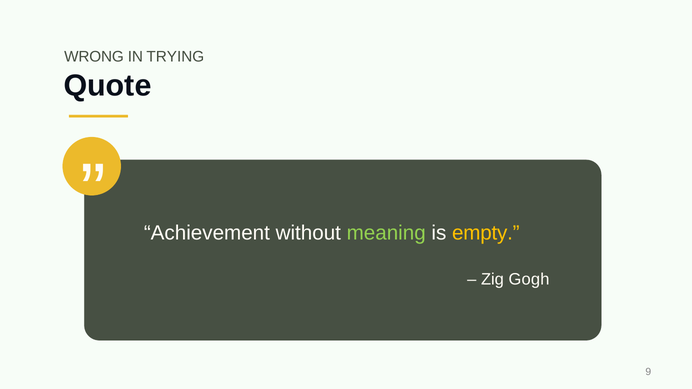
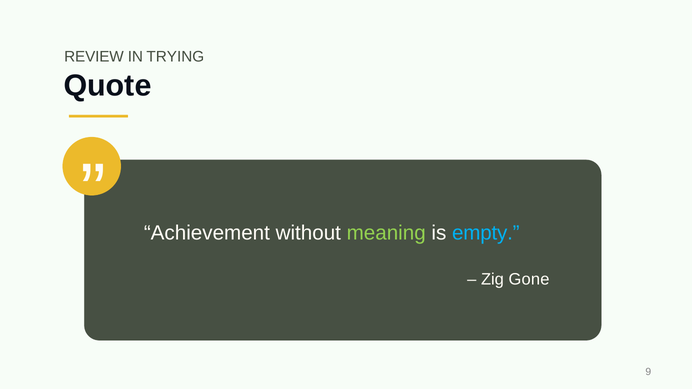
WRONG: WRONG -> REVIEW (94, 57)
empty colour: yellow -> light blue (486, 233)
Gogh: Gogh -> Gone (529, 279)
